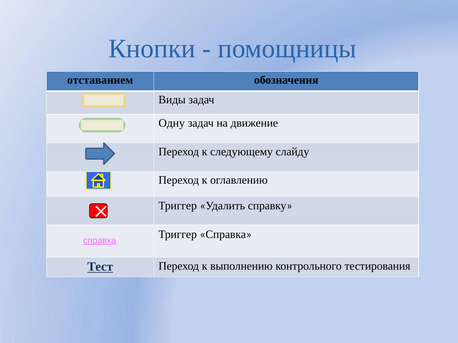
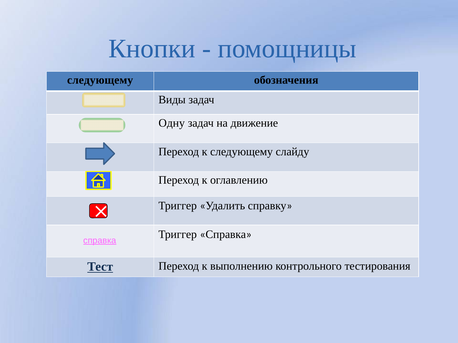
отставанием: отставанием -> следующему (100, 80)
